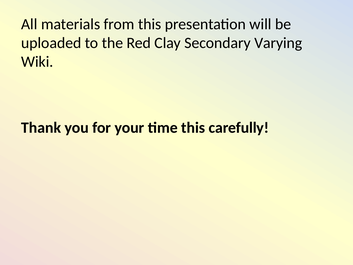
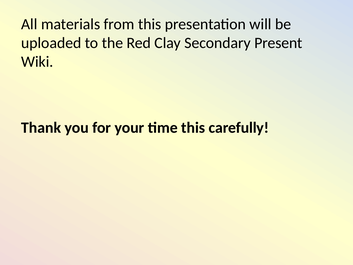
Varying: Varying -> Present (278, 43)
